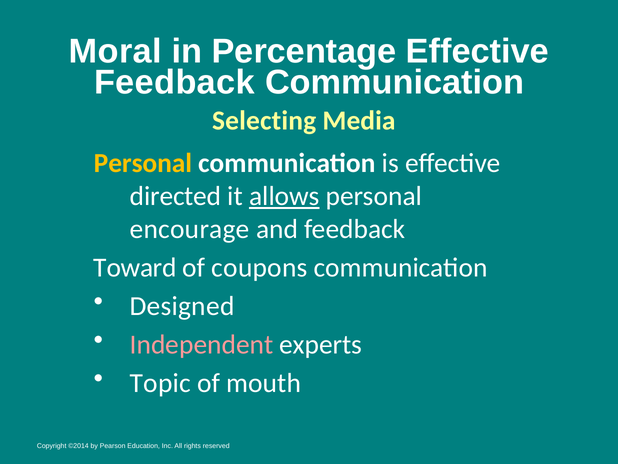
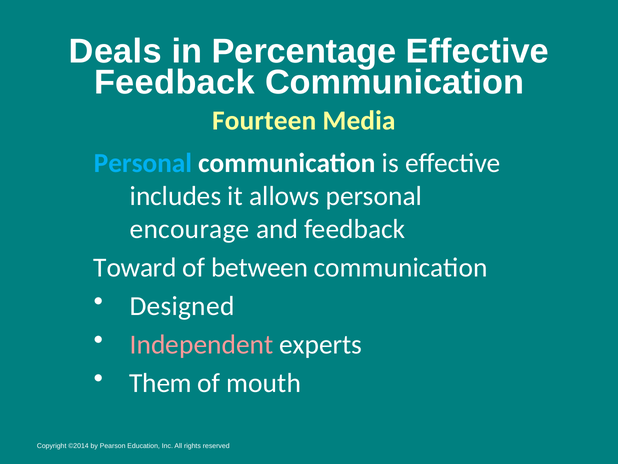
Moral: Moral -> Deals (115, 51)
Selecting: Selecting -> Fourteen (264, 121)
Personal colour: yellow -> light blue (143, 163)
directed: directed -> includes (176, 196)
allows underline: present -> none (284, 196)
coupons: coupons -> between (260, 267)
Topic: Topic -> Them (161, 383)
